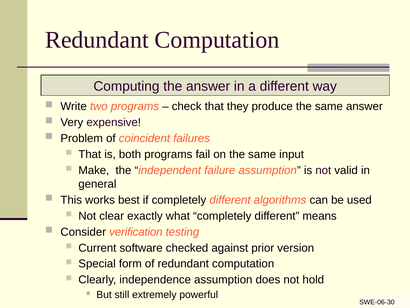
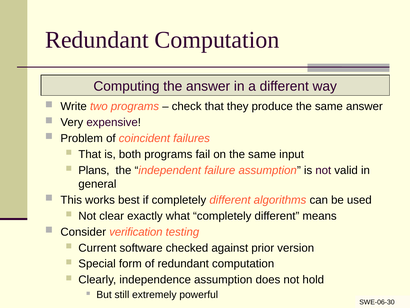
Make: Make -> Plans (94, 170)
